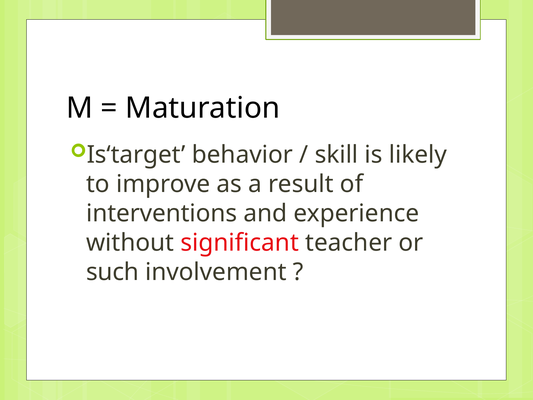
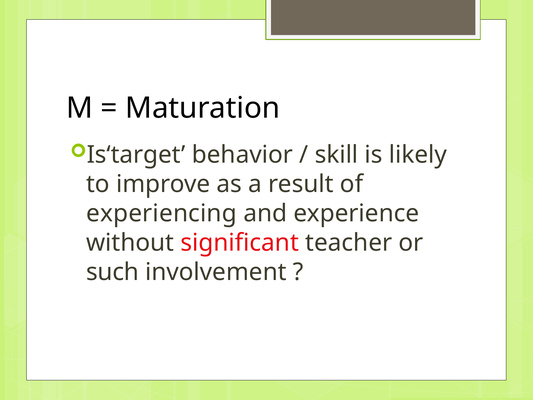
interventions: interventions -> experiencing (162, 213)
